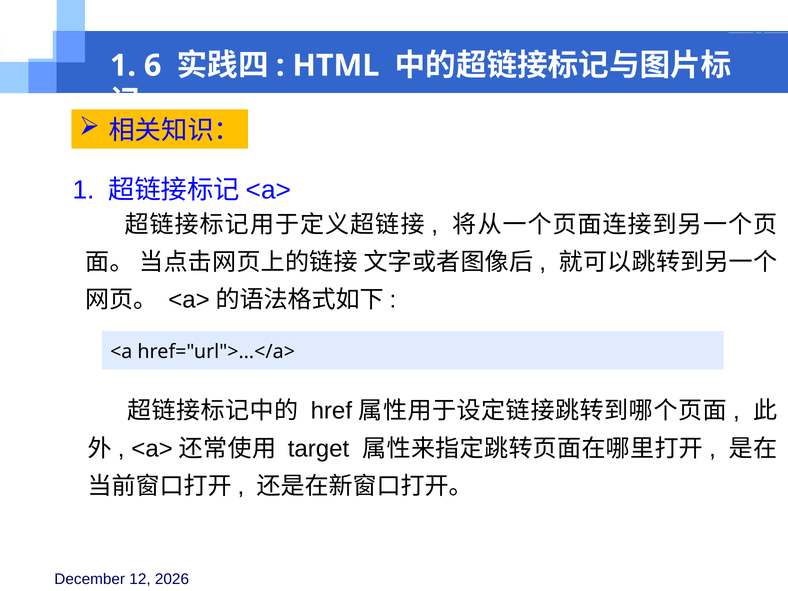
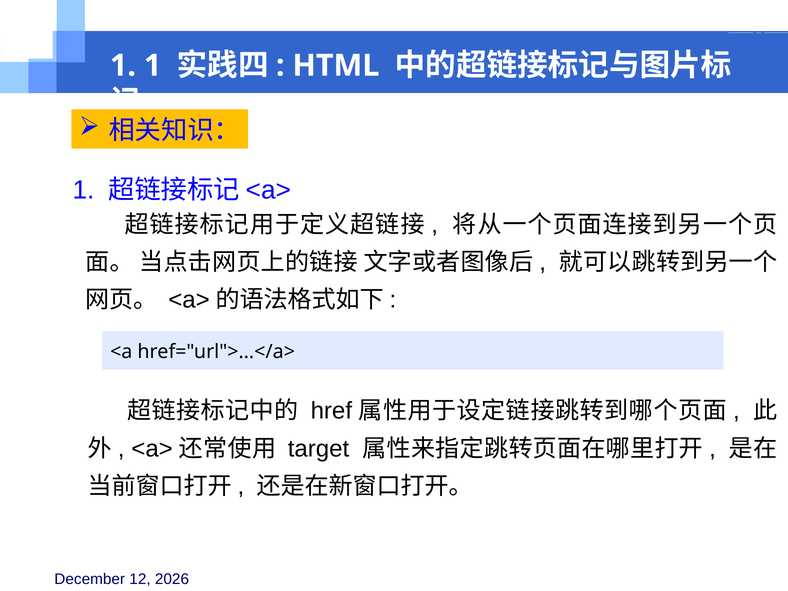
1 6: 6 -> 1 (153, 66)
